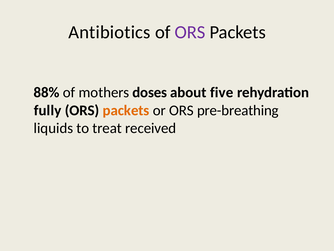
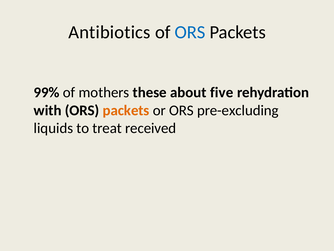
ORS colour: purple -> blue (190, 32)
88%: 88% -> 99% (47, 92)
doses: doses -> these (150, 92)
fully: fully -> with (48, 110)
pre-breathing: pre-breathing -> pre-excluding (238, 110)
